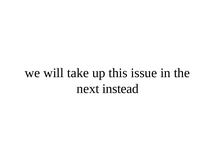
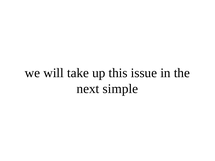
instead: instead -> simple (120, 89)
